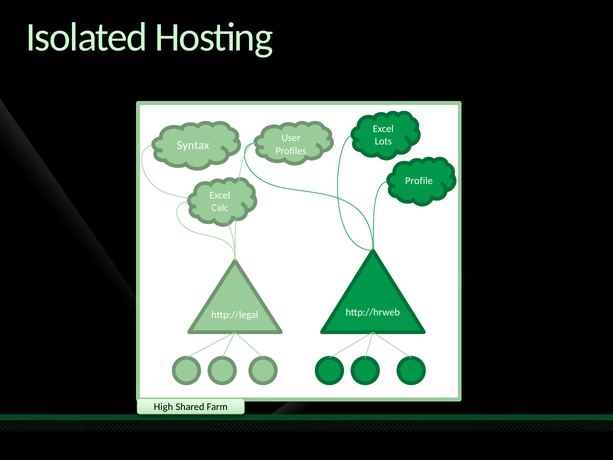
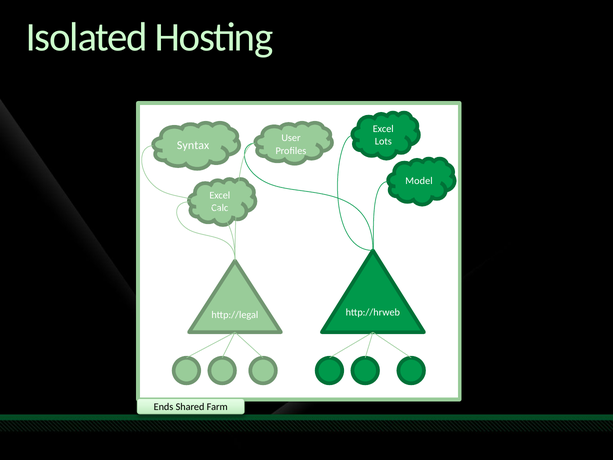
Profile: Profile -> Model (419, 181)
High: High -> Ends (163, 407)
